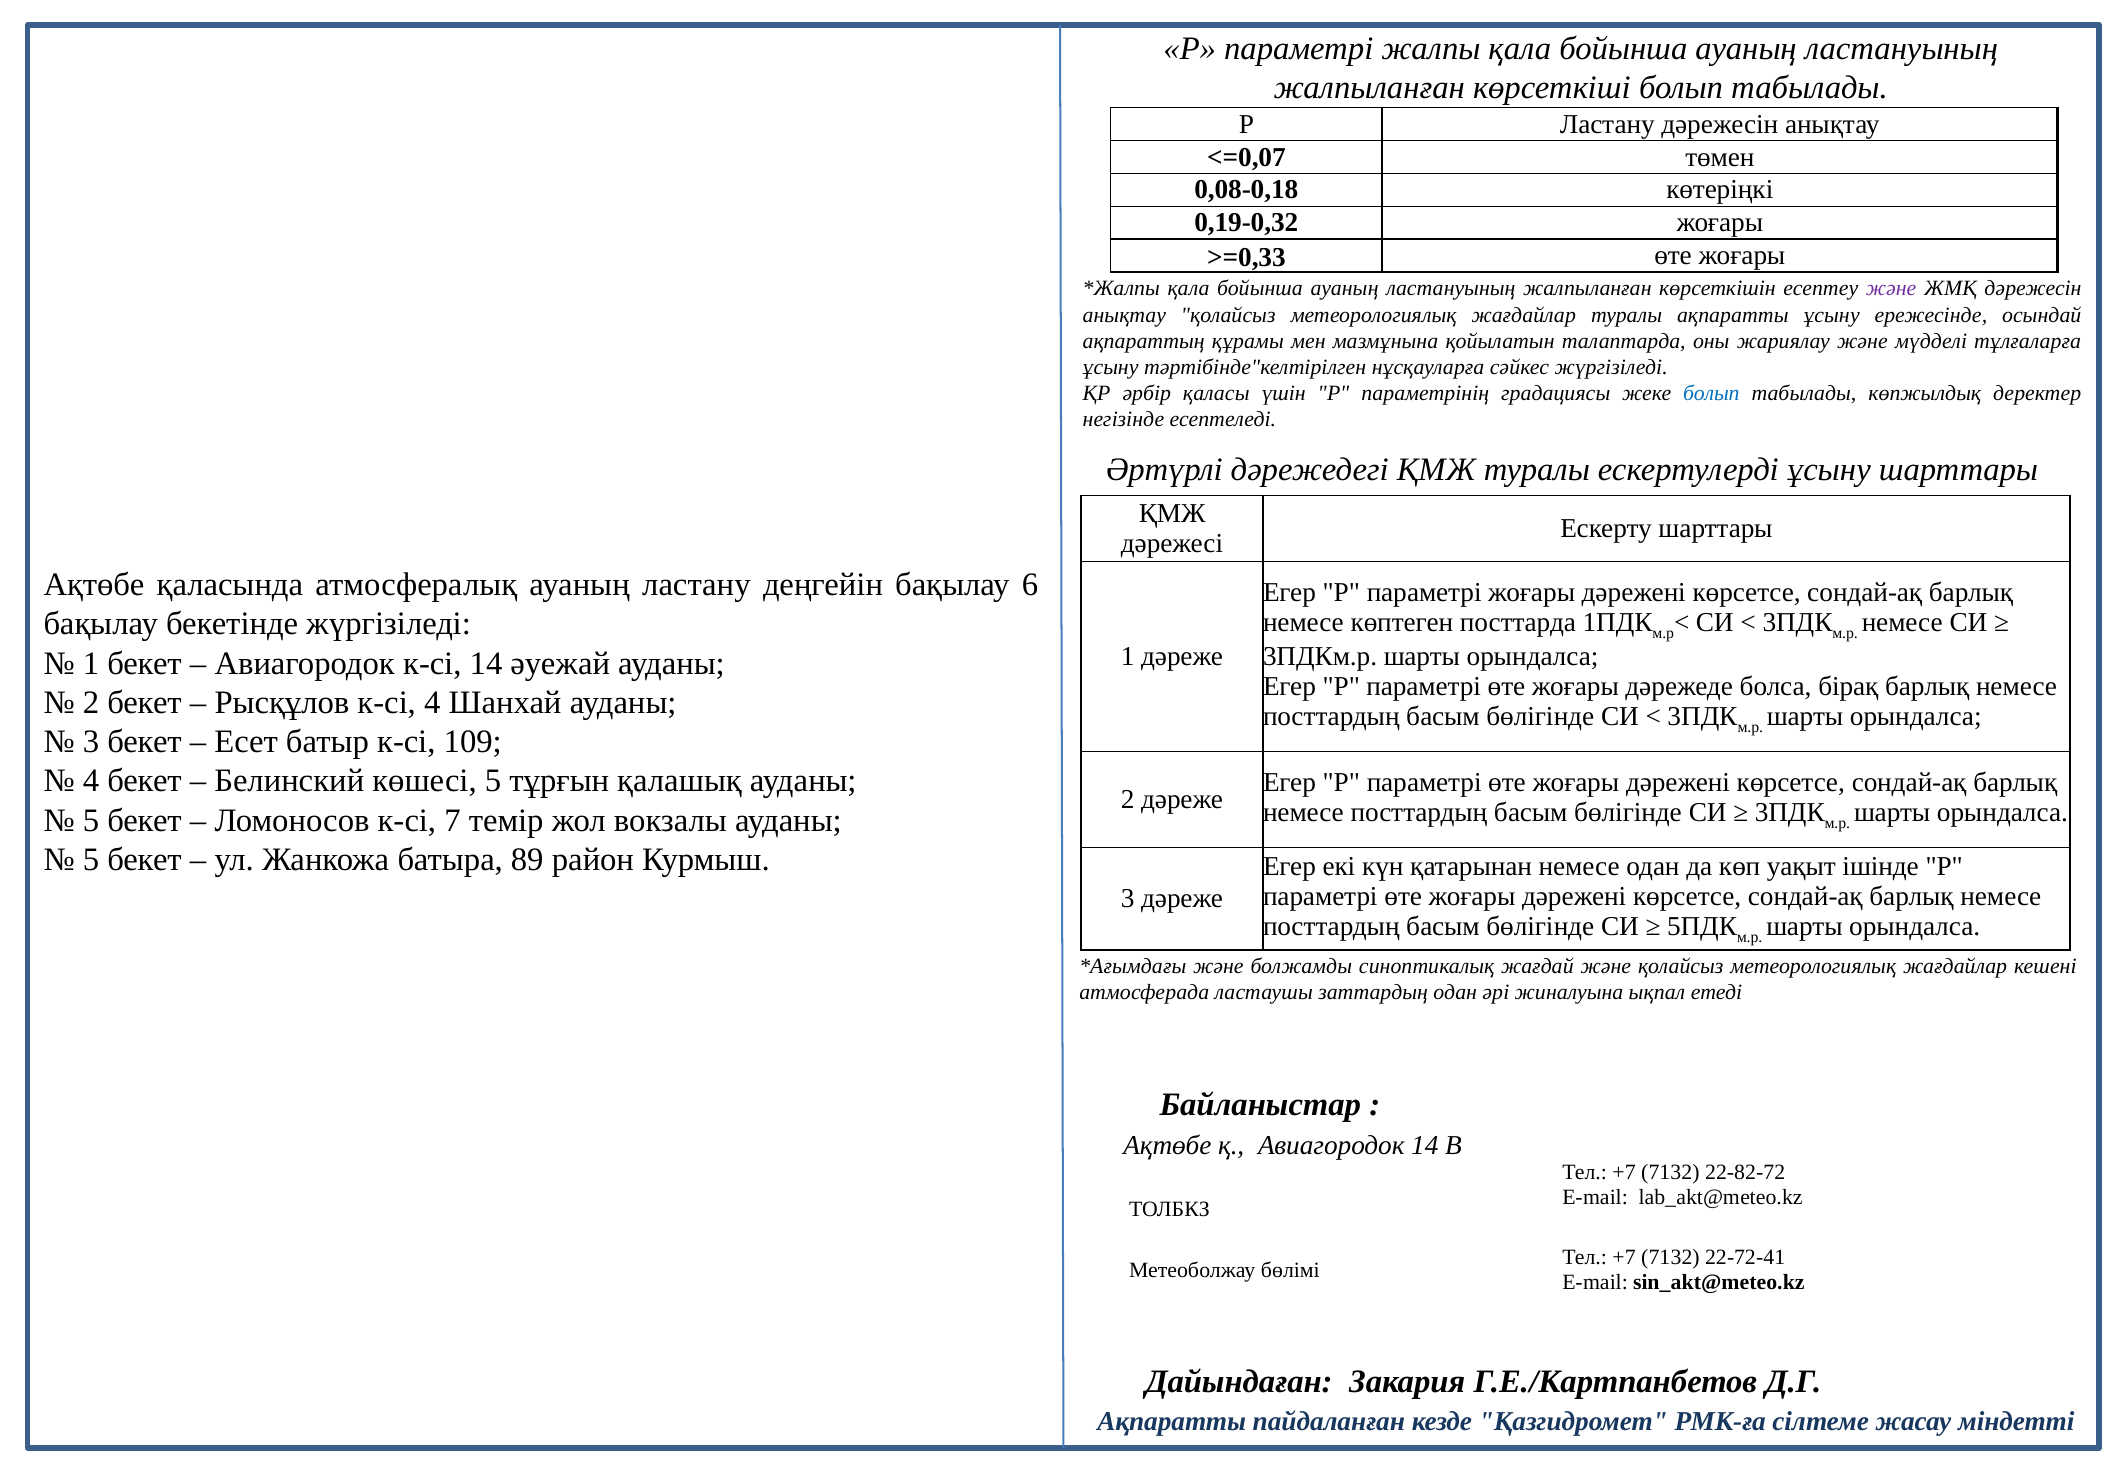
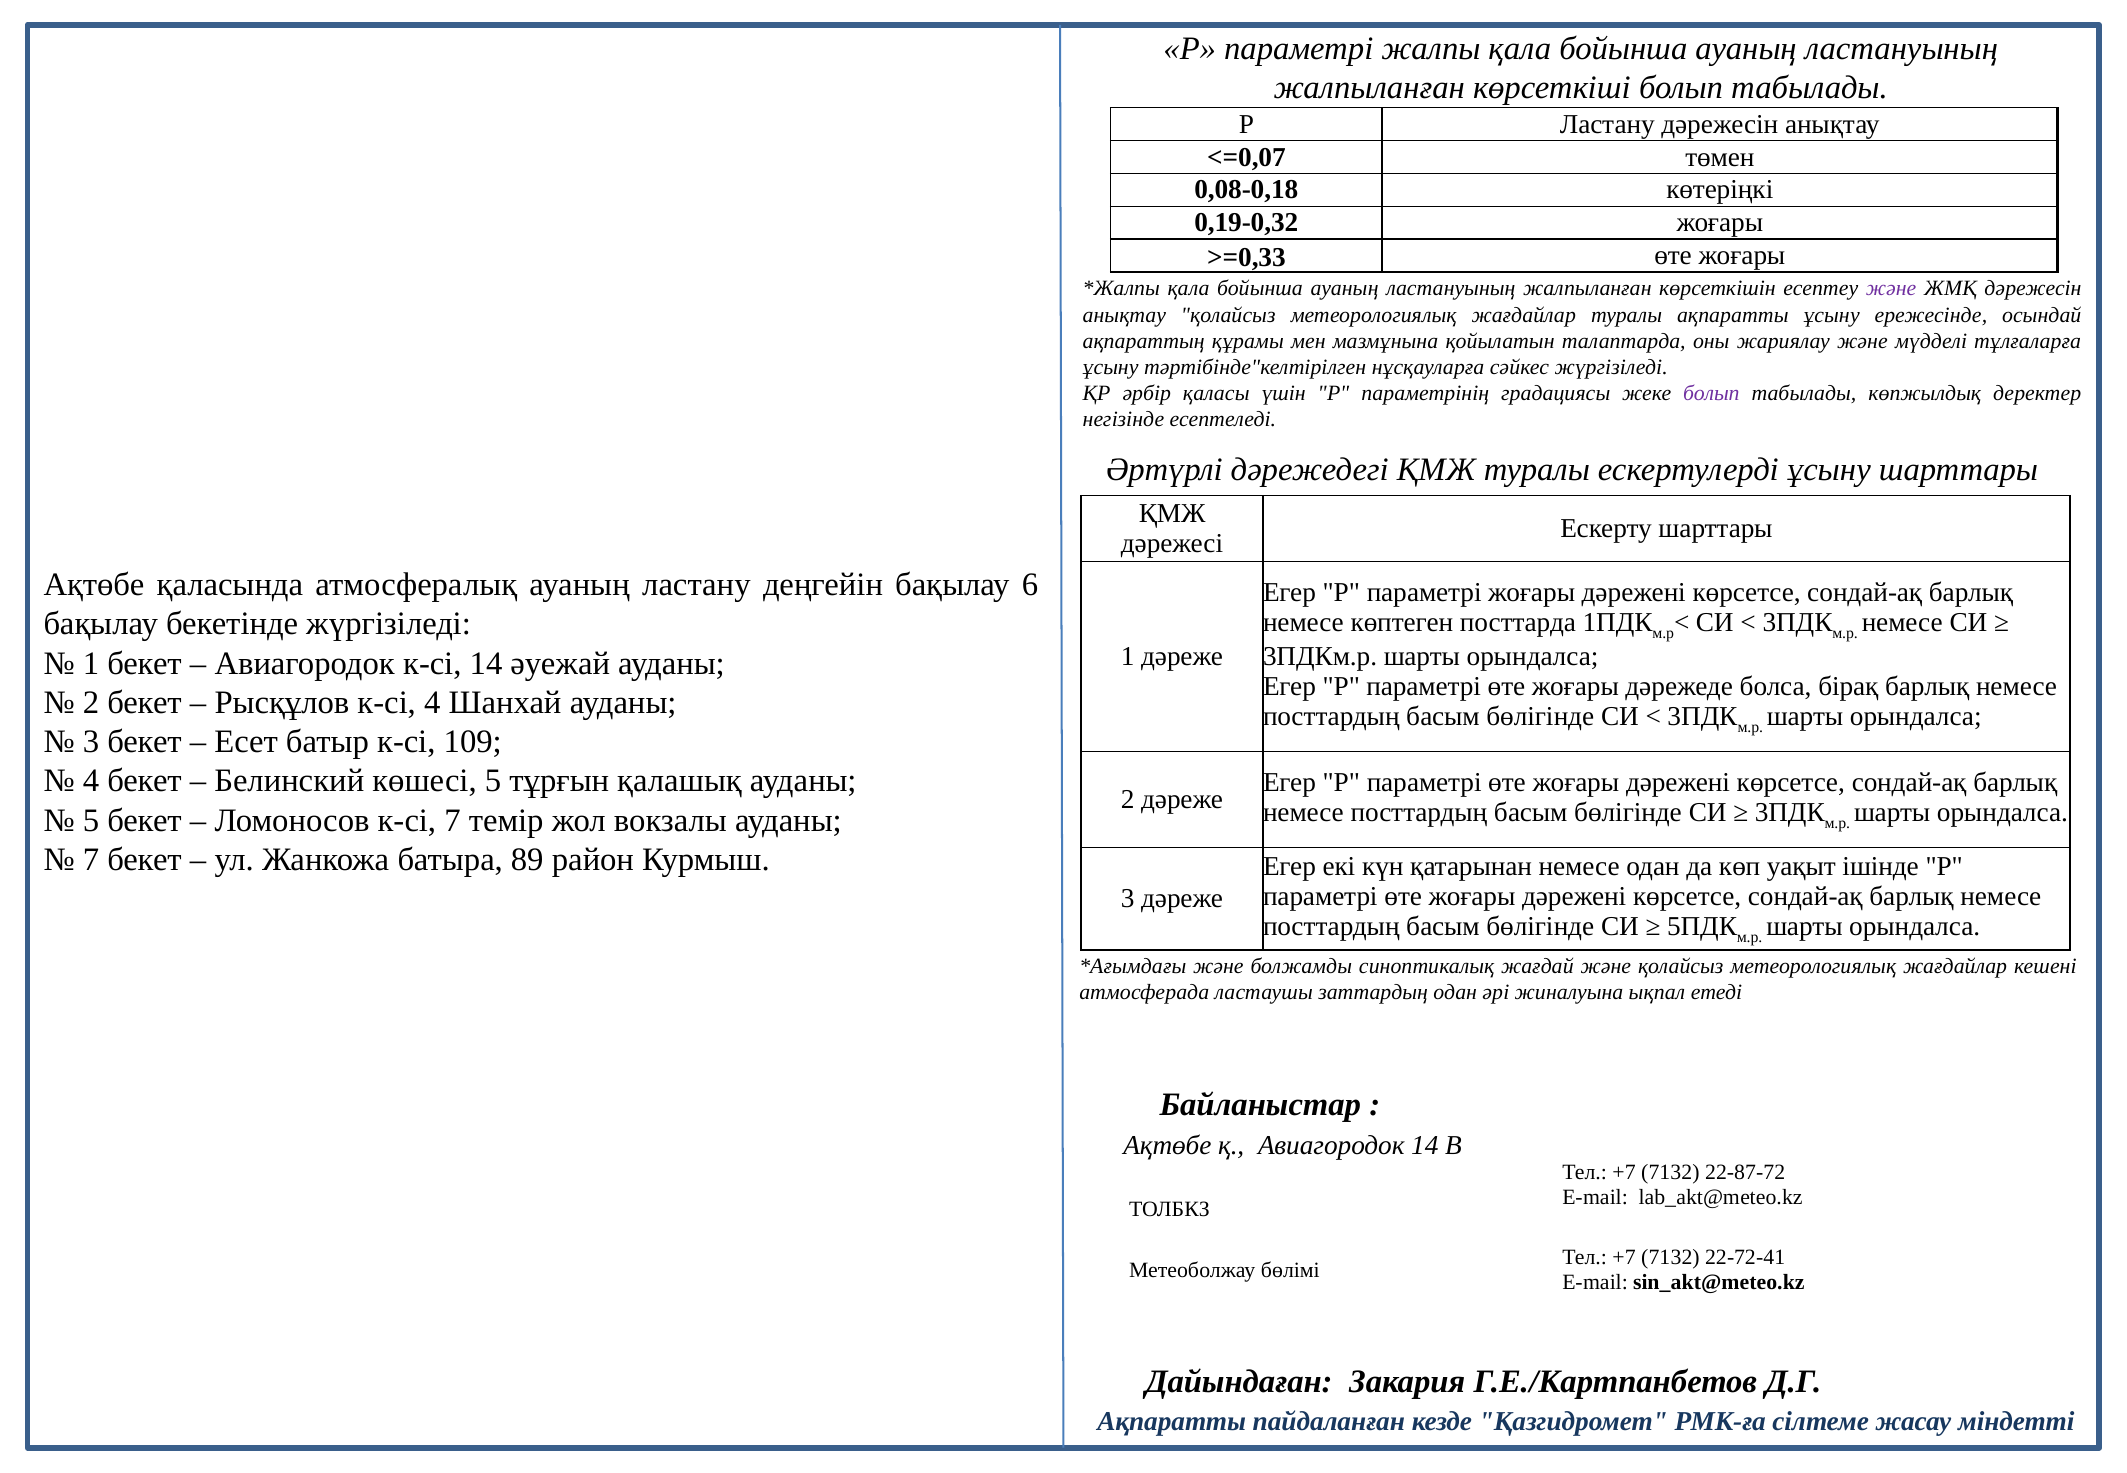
болып colour: blue -> purple (1711, 393)
5: 5 -> 7 (91, 859)
22-82-72: 22-82-72 -> 22-87-72 (1745, 1172)
